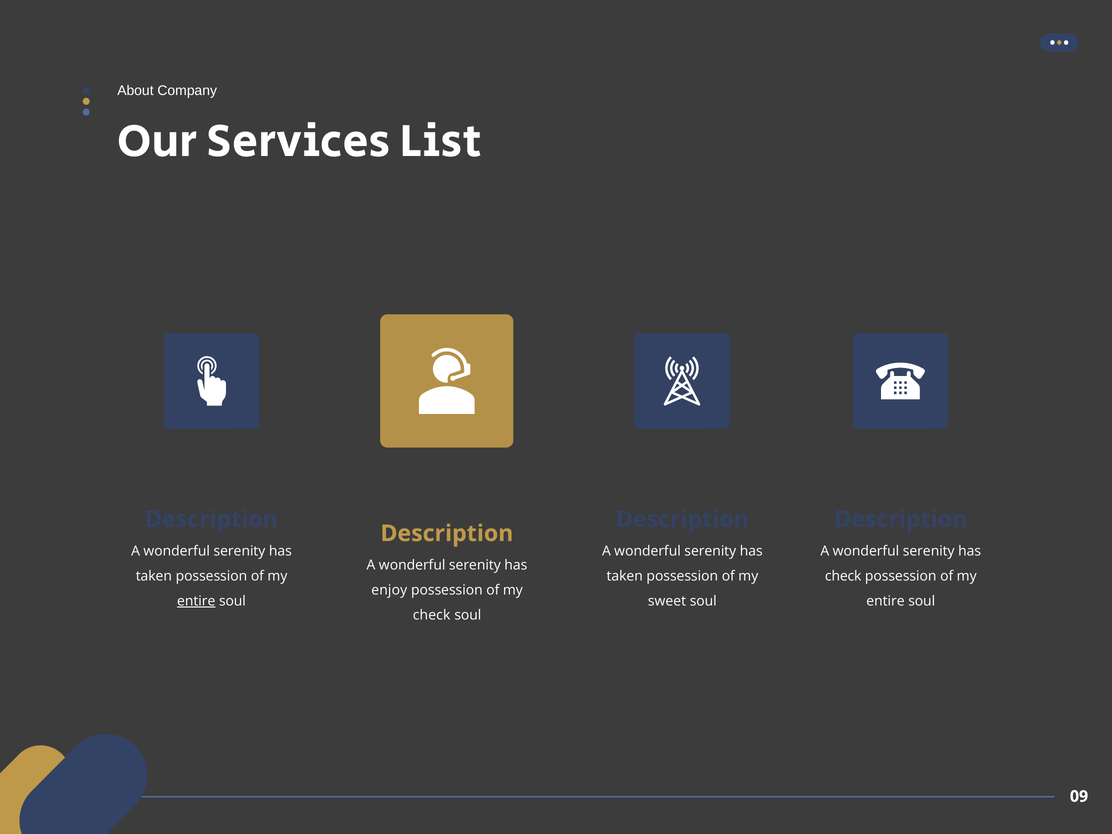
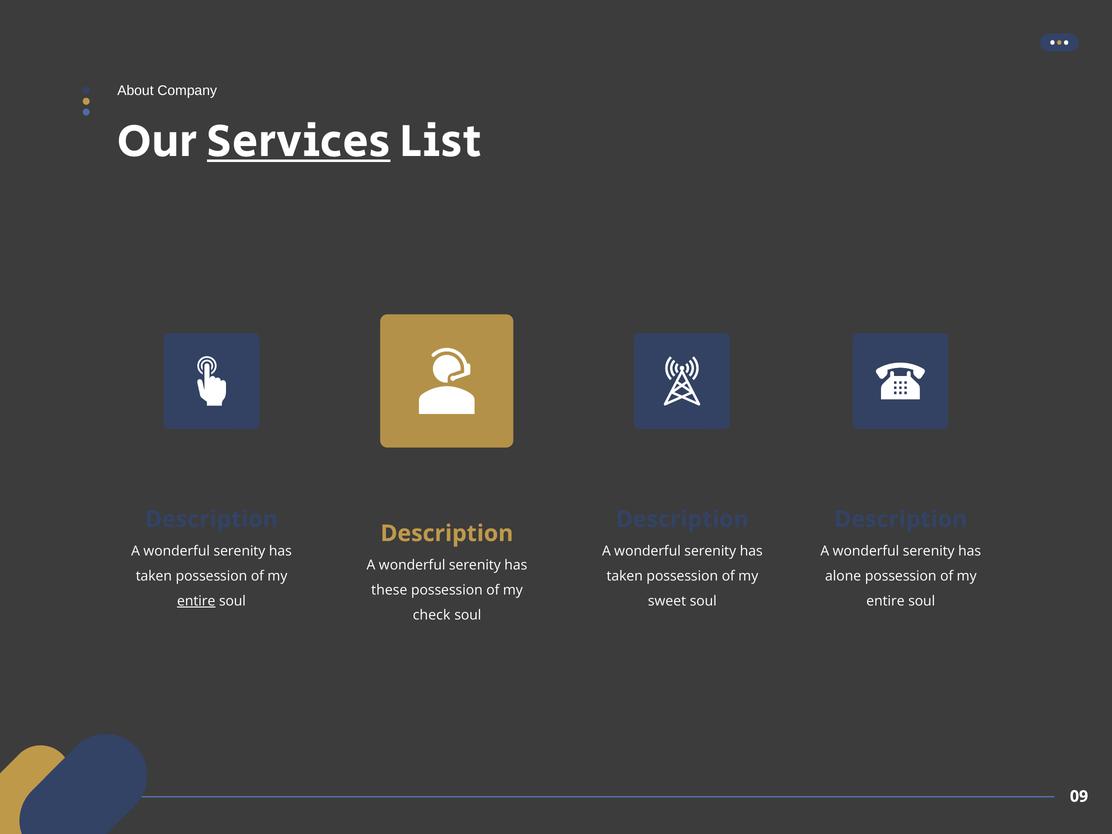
Services underline: none -> present (299, 141)
check: check -> alone (843, 576)
enjoy: enjoy -> these (389, 590)
